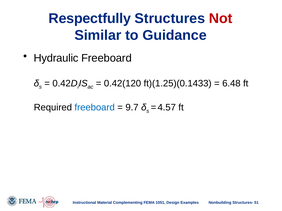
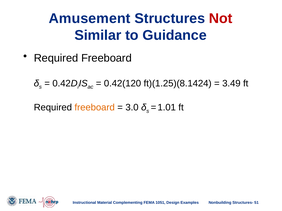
Respectfully: Respectfully -> Amusement (90, 18)
Hydraulic: Hydraulic -> Required (56, 58)
ft)(1.25)(0.1433: ft)(1.25)(0.1433 -> ft)(1.25)(8.1424 (178, 84)
6.48: 6.48 -> 3.49 (231, 84)
freeboard colour: blue -> orange (95, 108)
9.7: 9.7 -> 3.0 (132, 108)
4.57: 4.57 -> 1.01 (167, 108)
